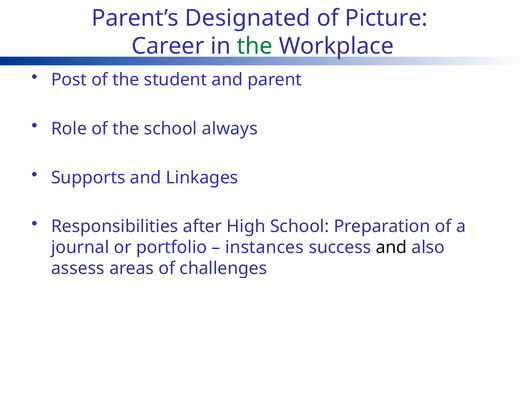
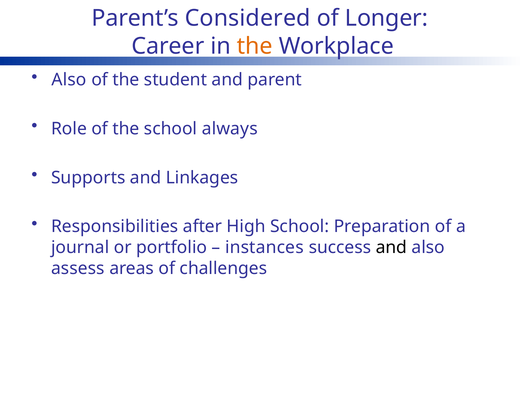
Designated: Designated -> Considered (248, 18)
Picture: Picture -> Longer (386, 18)
the colour: green -> orange (255, 46)
Post: Post -> Also (69, 80)
